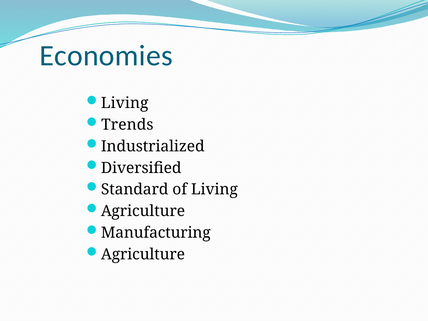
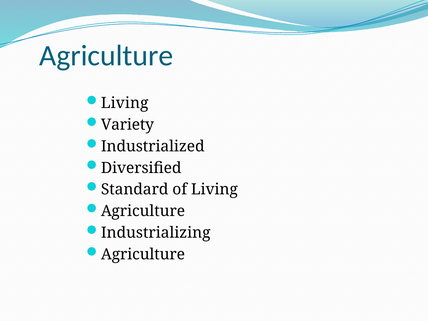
Economies: Economies -> Agriculture (106, 56)
Trends: Trends -> Variety (127, 125)
Manufacturing: Manufacturing -> Industrializing (156, 233)
